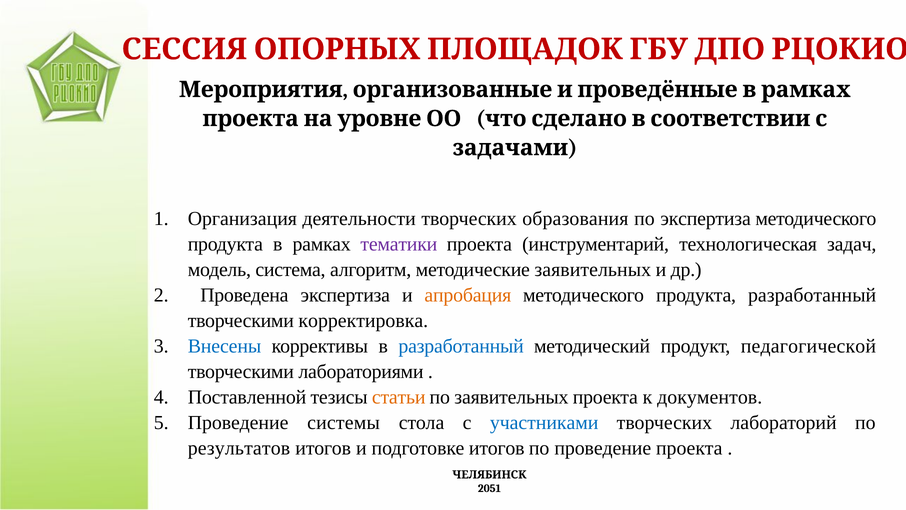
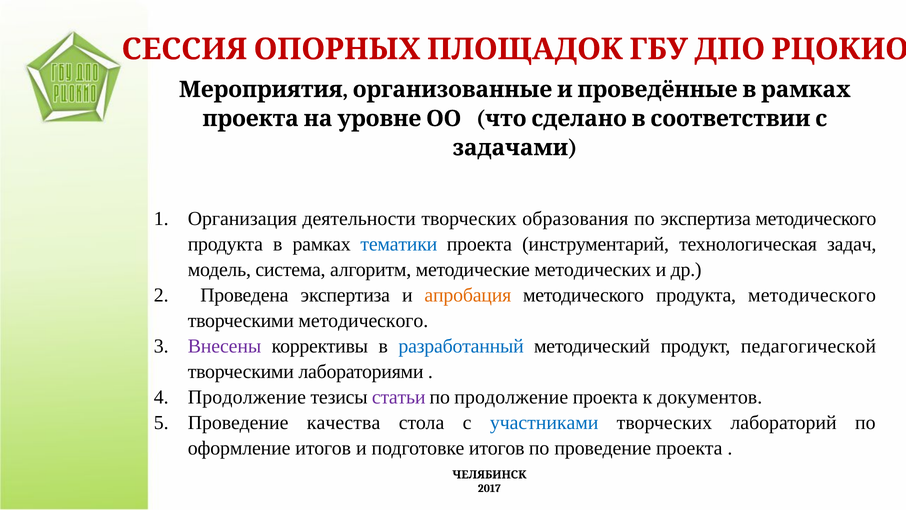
тематики colour: purple -> blue (399, 244)
методические заявительных: заявительных -> методических (593, 270)
продукта разработанный: разработанный -> методического (812, 295)
творческими корректировка: корректировка -> методического (363, 320)
Внесены colour: blue -> purple (224, 346)
Поставленной: Поставленной -> Продолжение (247, 397)
статьи colour: orange -> purple (399, 397)
по заявительных: заявительных -> продолжение (511, 397)
системы: системы -> качества (344, 422)
результатов: результатов -> оформление (239, 448)
2051: 2051 -> 2017 (489, 488)
